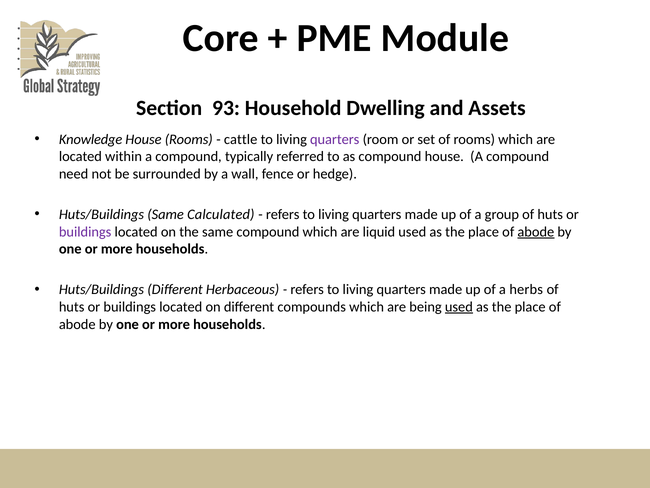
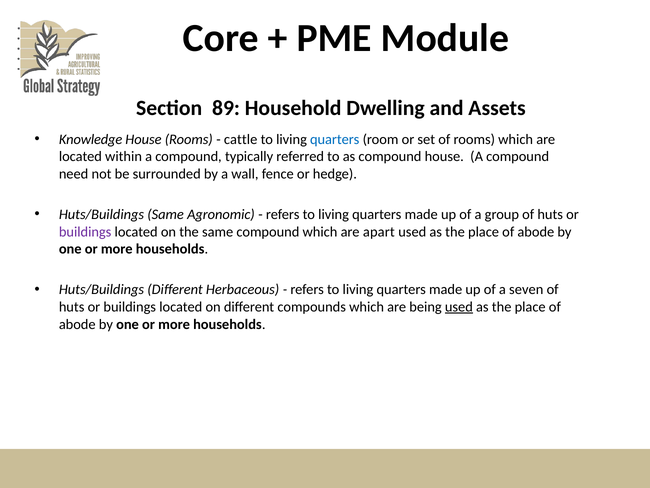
93: 93 -> 89 (226, 108)
quarters colour: purple -> blue (335, 139)
Calculated: Calculated -> Agronomic (221, 214)
liquid: liquid -> apart (379, 232)
abode underline: present -> none (536, 232)
herbs: herbs -> seven (526, 289)
